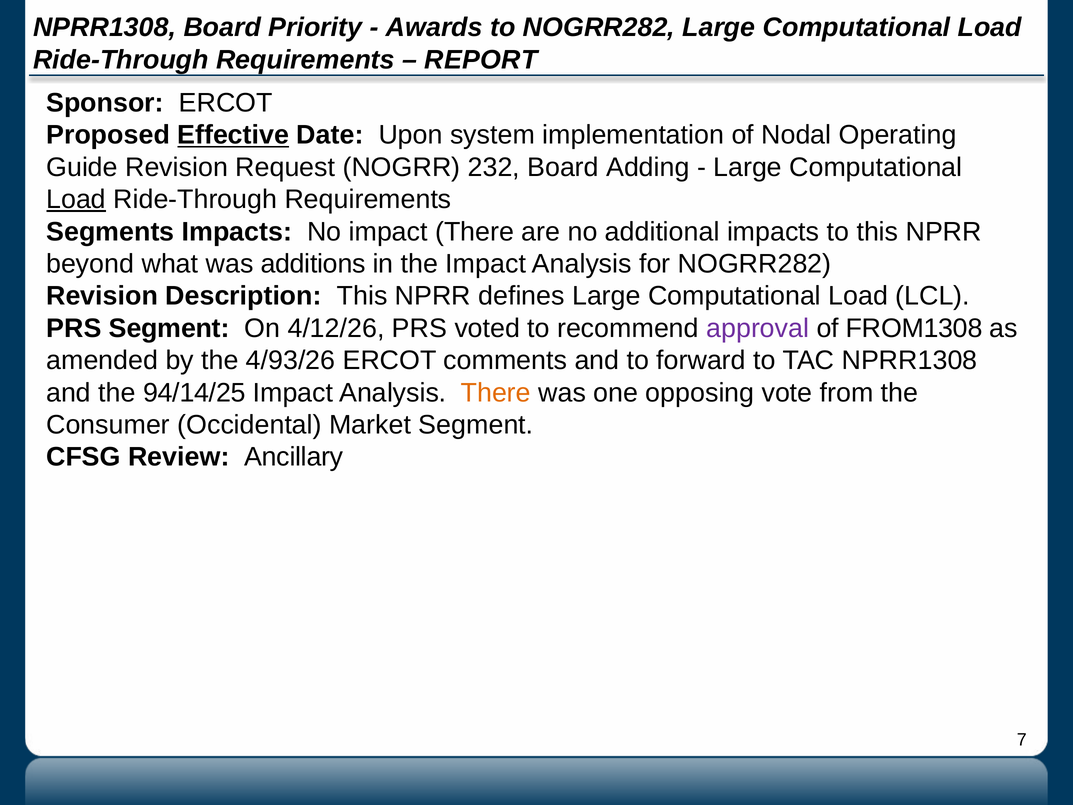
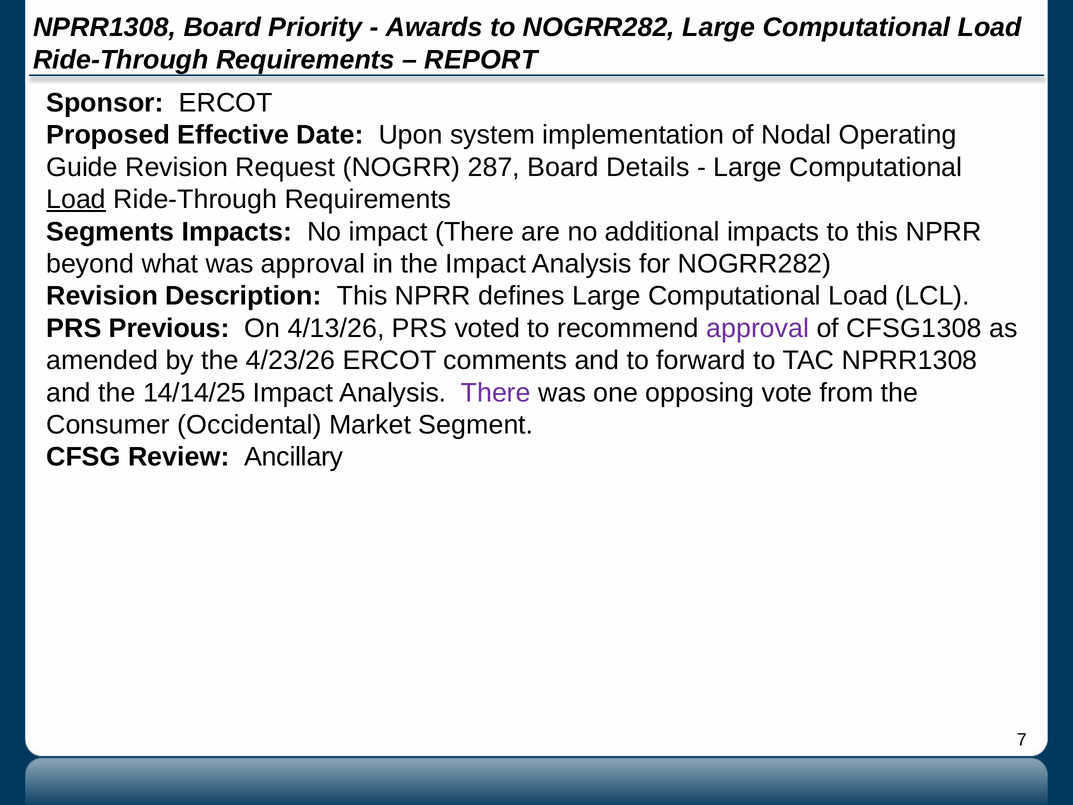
Effective underline: present -> none (233, 135)
232: 232 -> 287 (494, 167)
Adding: Adding -> Details (648, 167)
was additions: additions -> approval (313, 264)
PRS Segment: Segment -> Previous (169, 328)
4/12/26: 4/12/26 -> 4/13/26 (336, 328)
FROM1308: FROM1308 -> CFSG1308 (914, 328)
4/93/26: 4/93/26 -> 4/23/26 (291, 360)
94/14/25: 94/14/25 -> 14/14/25 (194, 393)
There colour: orange -> purple (496, 393)
